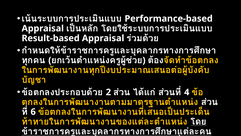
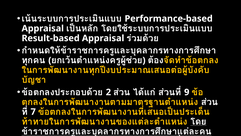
4: 4 -> 9 (187, 92)
6: 6 -> 7 (33, 111)
